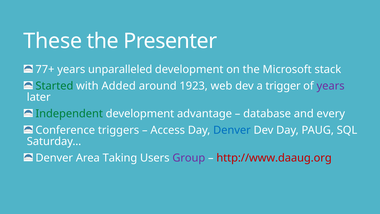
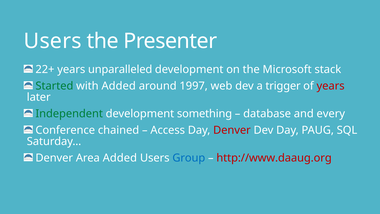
These: These -> Users (53, 41)
77+: 77+ -> 22+ (45, 69)
1923: 1923 -> 1997 (194, 86)
years colour: purple -> red (331, 86)
advantage: advantage -> something (205, 114)
triggers: triggers -> chained (119, 130)
Denver colour: blue -> red (232, 130)
Area Taking: Taking -> Added (120, 158)
Group colour: purple -> blue (189, 158)
